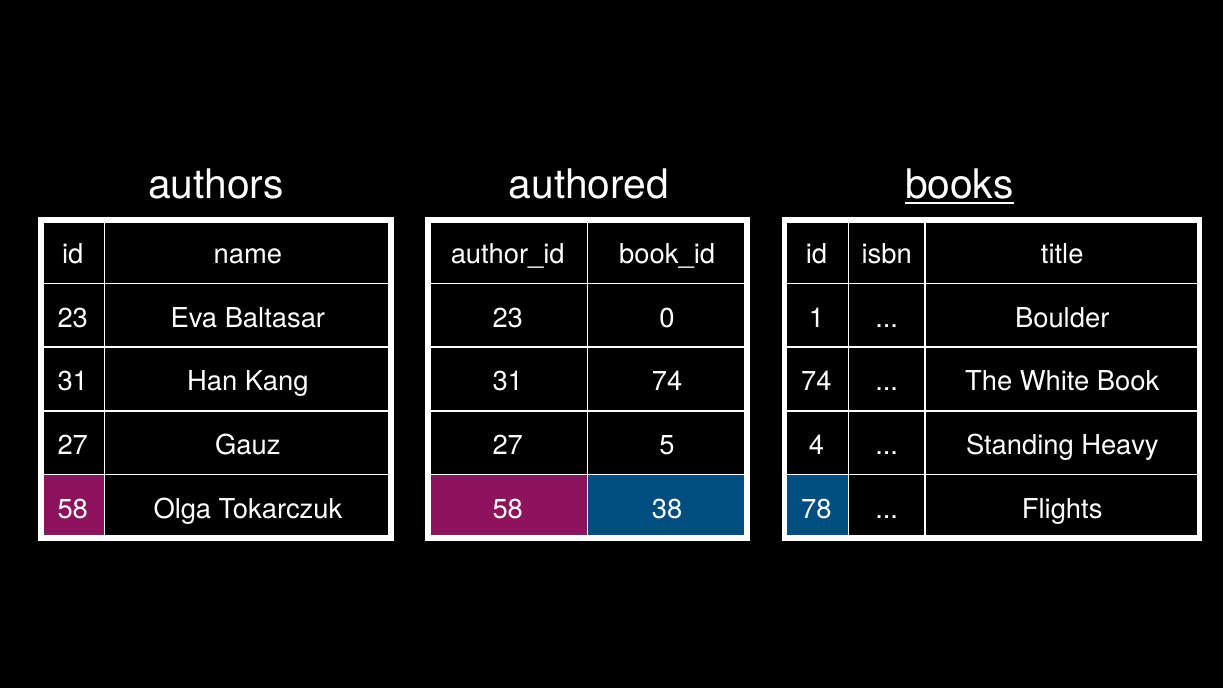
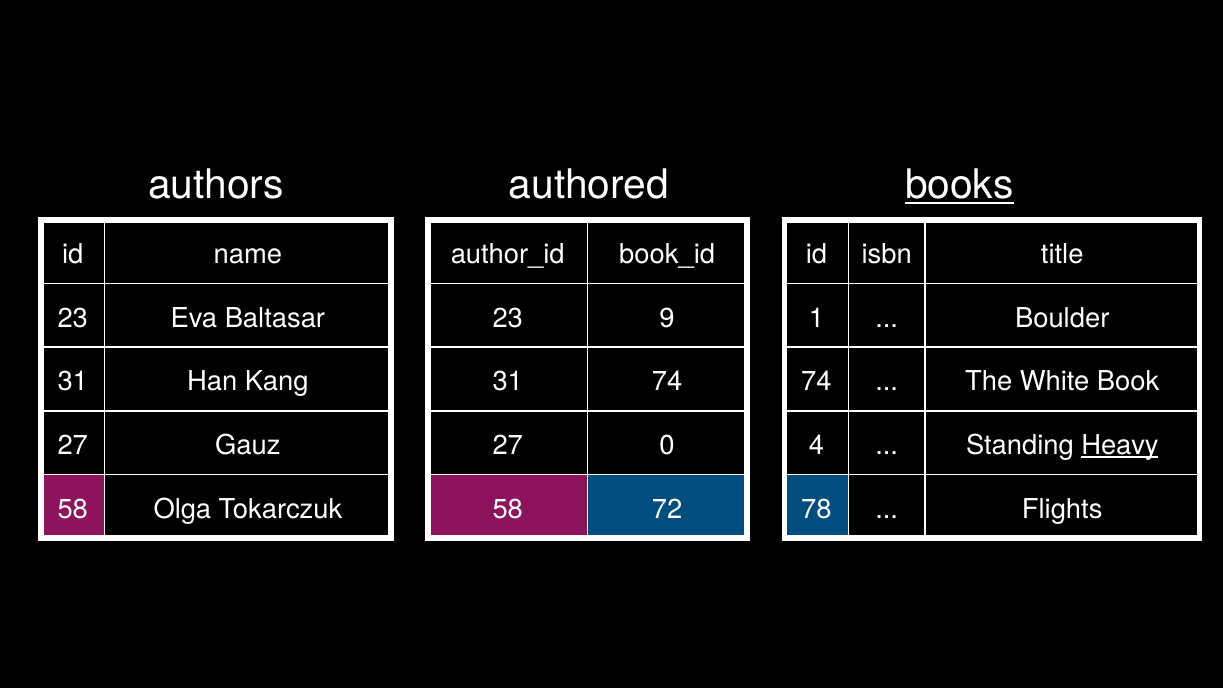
0: 0 -> 9 (667, 318)
5: 5 -> 0 (667, 445)
Heavy underline: none -> present (1120, 445)
38: 38 -> 72 (667, 509)
